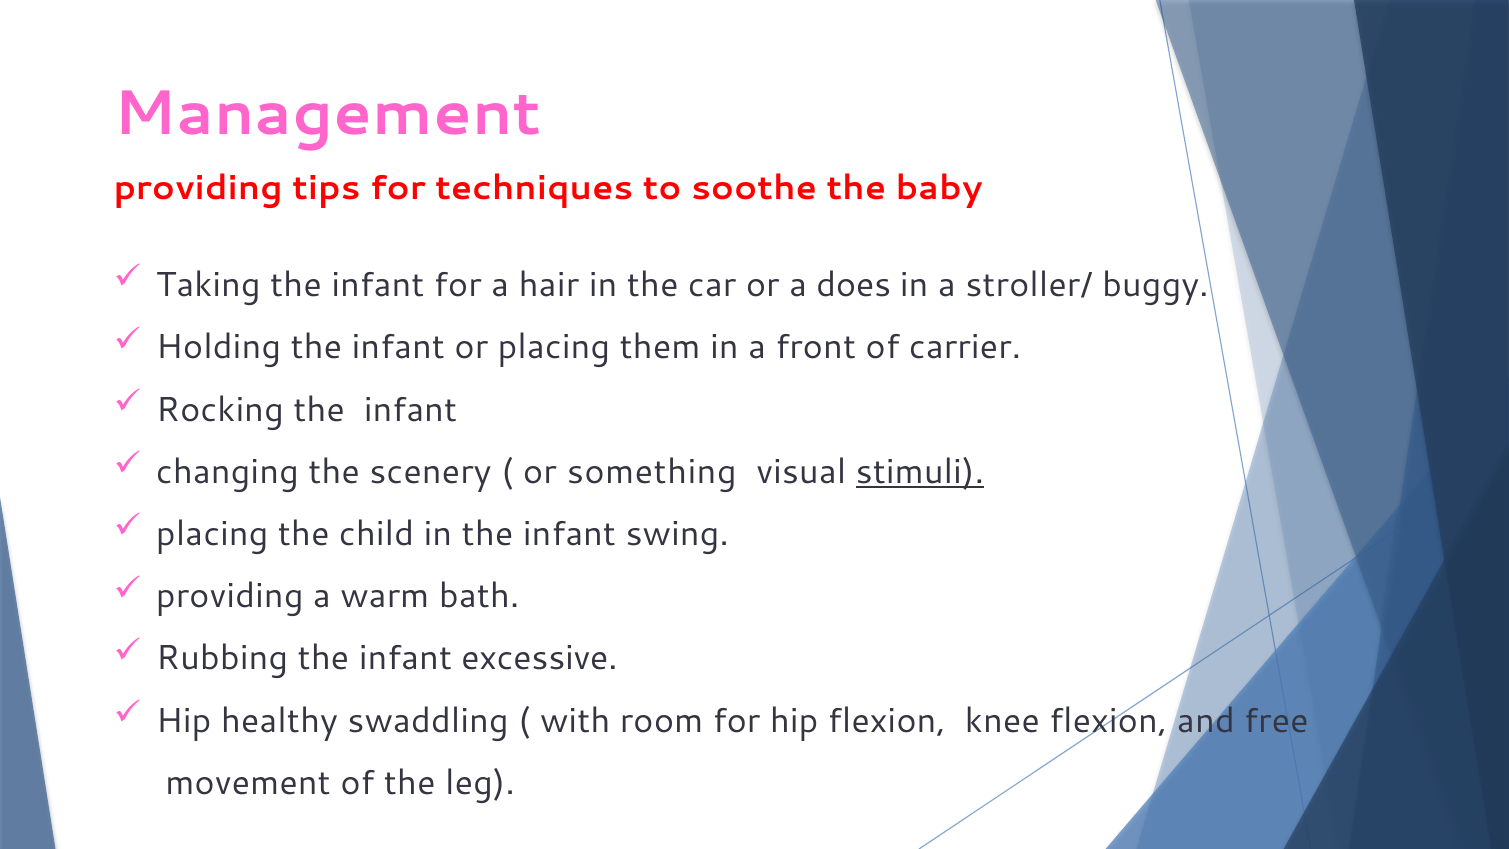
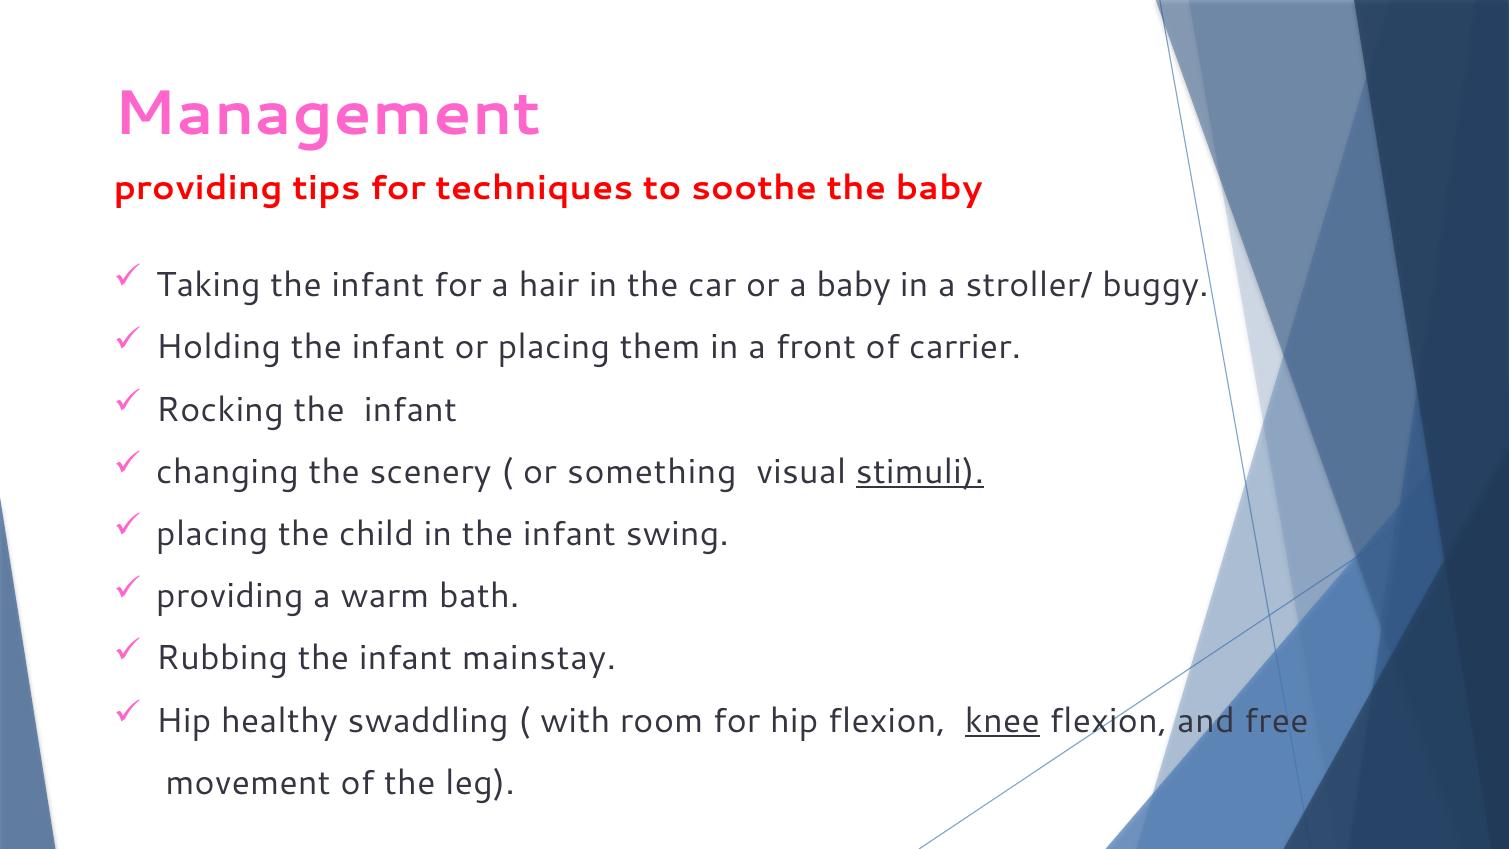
a does: does -> baby (854, 285)
excessive: excessive -> mainstay (539, 658)
knee underline: none -> present (1003, 721)
